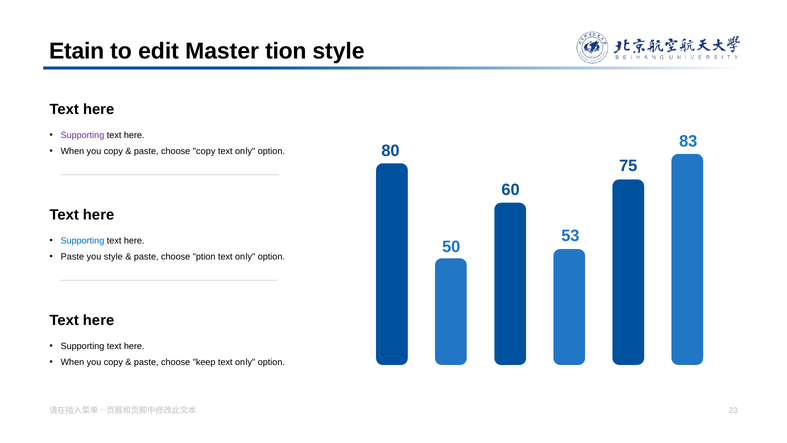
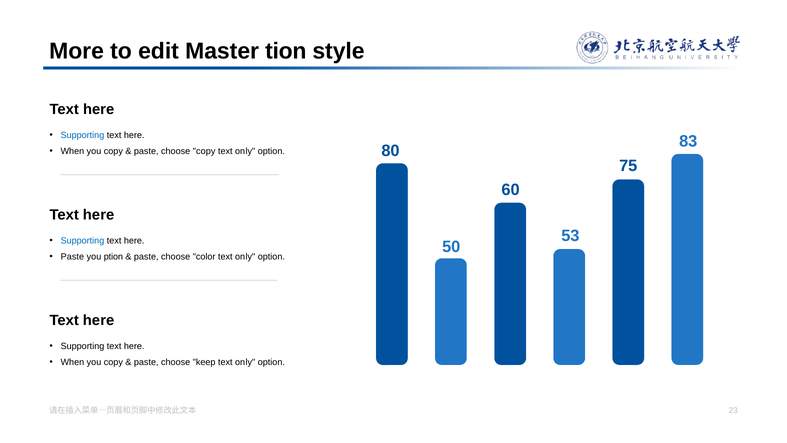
Etain: Etain -> More (77, 51)
Supporting colour: purple -> blue (82, 135)
you style: style -> ption (113, 257)
ption: ption -> color (204, 257)
